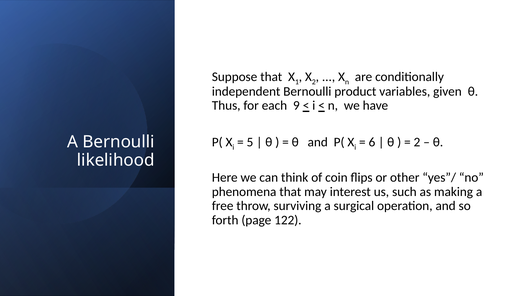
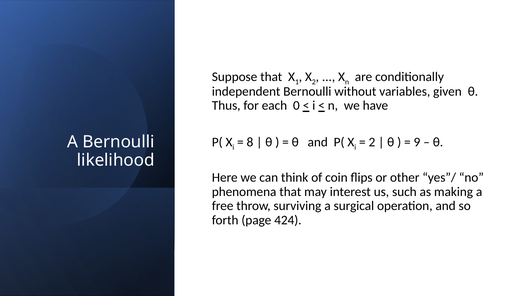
product: product -> without (355, 91)
9: 9 -> 0 (296, 106)
5: 5 -> 8 (250, 142)
6: 6 -> 2 (372, 142)
2: 2 -> 9 (417, 142)
122: 122 -> 424 (288, 220)
